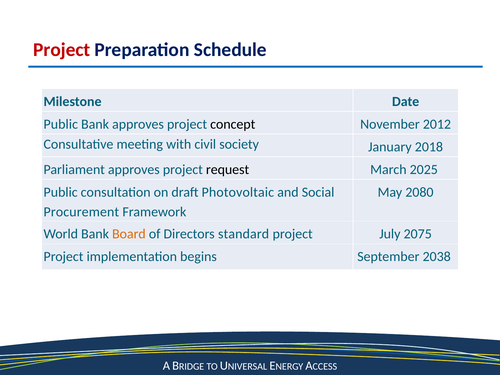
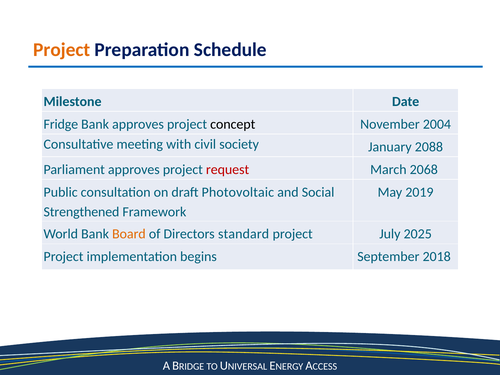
Project colour: red -> orange (62, 50)
Public: Public -> Fridge (61, 124)
2012: 2012 -> 2004 (437, 124)
2018: 2018 -> 2088 (429, 147)
request colour: black -> red (228, 170)
2025: 2025 -> 2068 (424, 170)
2080: 2080 -> 2019 (419, 192)
Procurement: Procurement -> Strengthened (81, 212)
2075: 2075 -> 2025 (418, 234)
2038: 2038 -> 2018 (437, 257)
